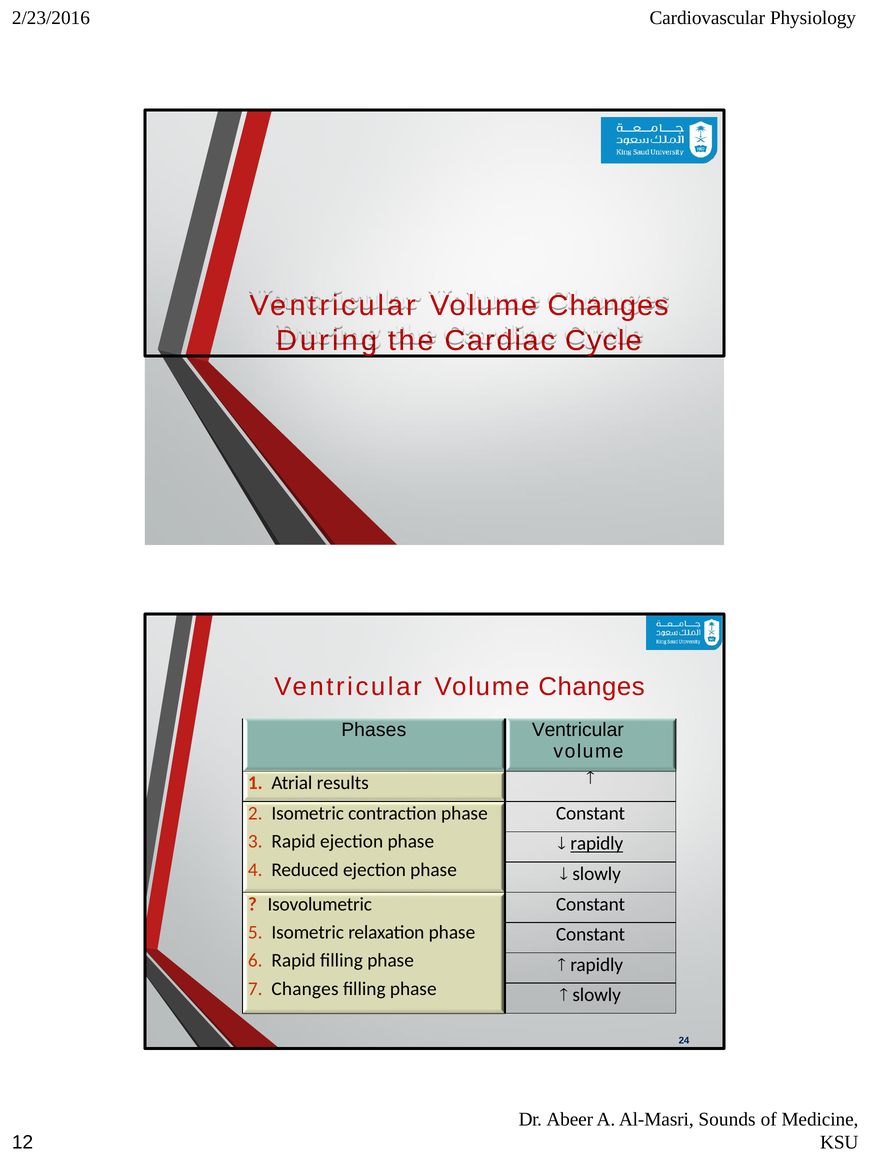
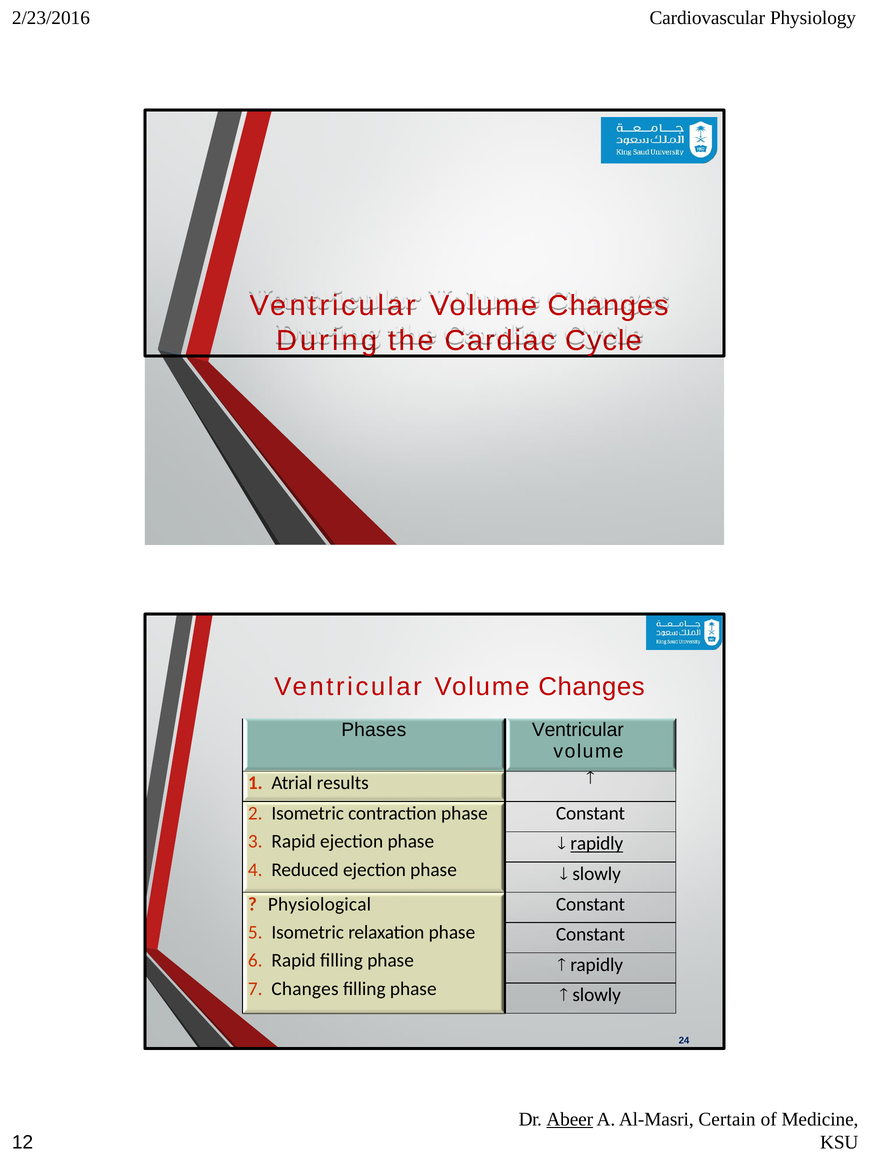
Isovolumetric: Isovolumetric -> Physiological (320, 904)
Abeer underline: none -> present (570, 1119)
Sounds: Sounds -> Certain (727, 1119)
